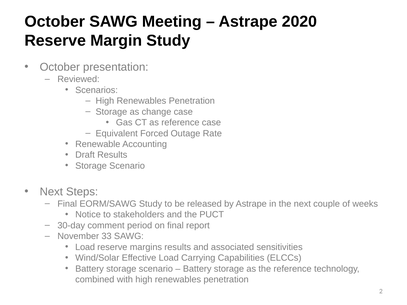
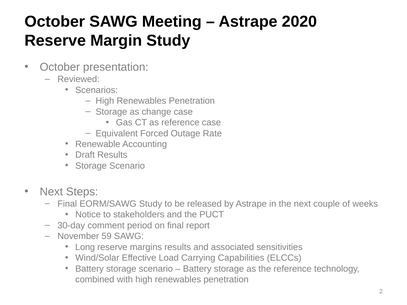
33: 33 -> 59 (107, 236)
Load: Load -> Long (85, 247)
